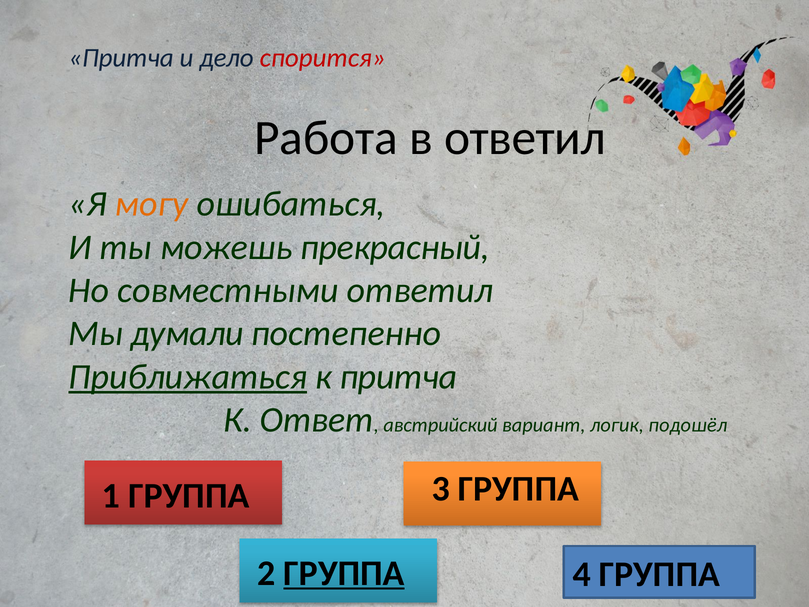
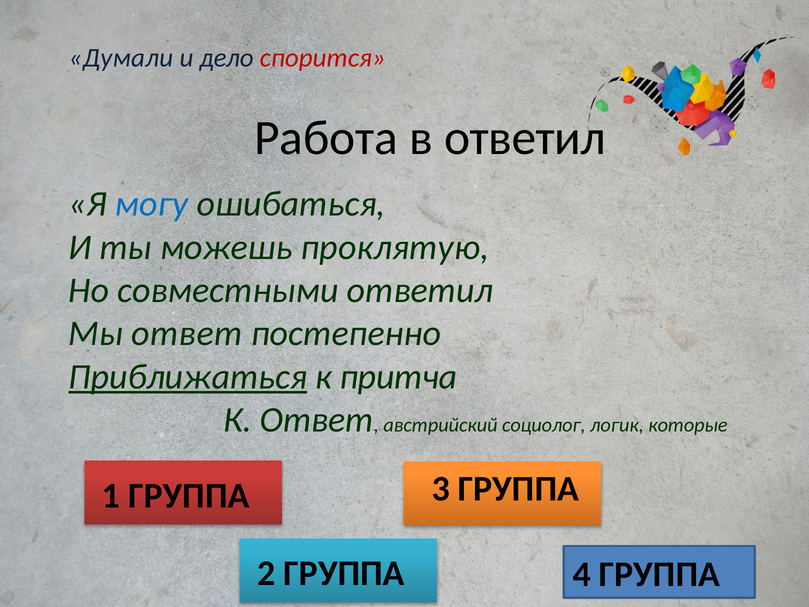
Притча: Притча -> Думали (121, 58)
могу colour: orange -> blue (152, 204)
прекрасный: прекрасный -> проклятую (395, 247)
Мы думали: думали -> ответ (187, 333)
вариант: вариант -> социолог (544, 425)
подошёл: подошёл -> которые (688, 425)
ГРУППА underline: present -> none (344, 573)
